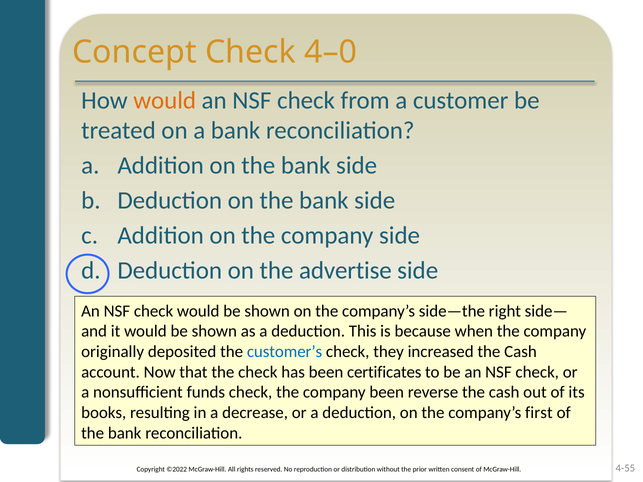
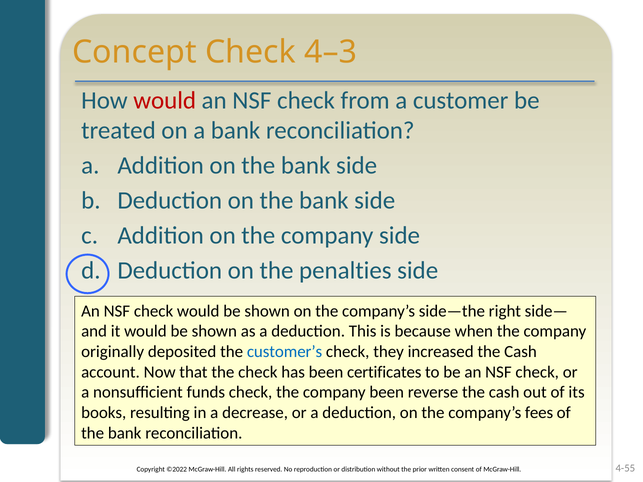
4–0: 4–0 -> 4–3 (331, 52)
would colour: orange -> red (165, 101)
advertise: advertise -> penalties (345, 270)
first: first -> fees (539, 413)
